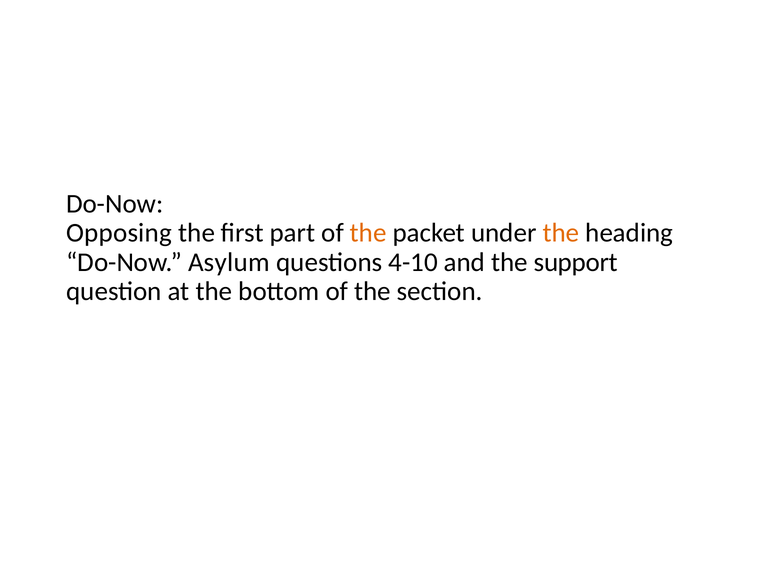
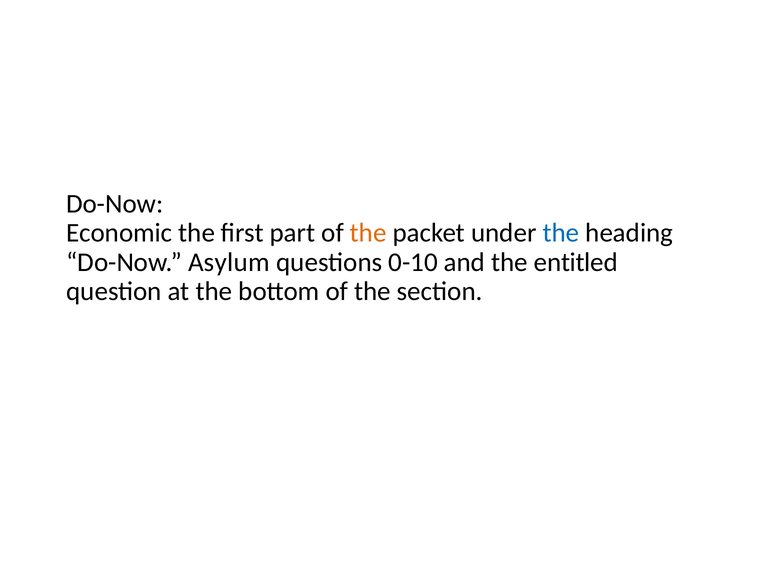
Opposing: Opposing -> Economic (119, 233)
the colour: orange -> blue (561, 233)
4-10: 4-10 -> 0-10 (413, 262)
support: support -> entitled (576, 262)
